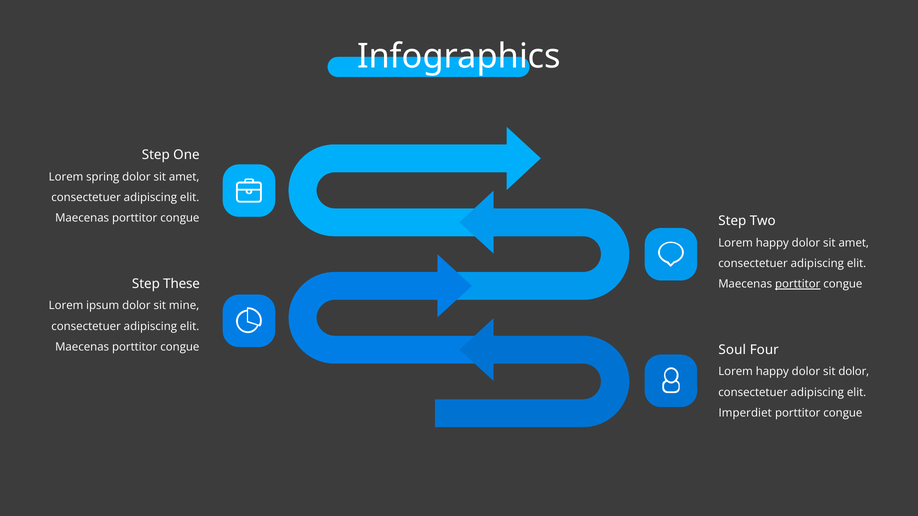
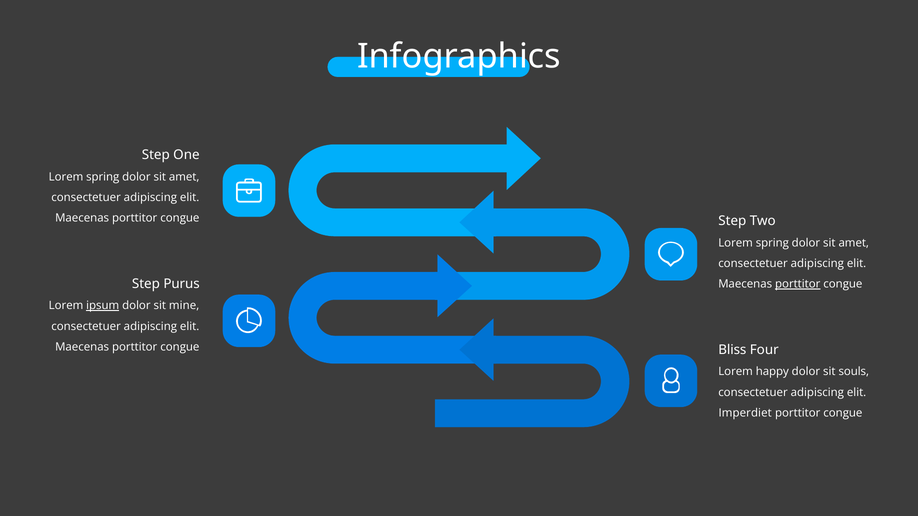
happy: happy -> spring (772, 243)
These: These -> Purus (182, 284)
ipsum underline: none -> present (103, 306)
Soul: Soul -> Bliss (732, 350)
sit dolor: dolor -> souls (854, 372)
